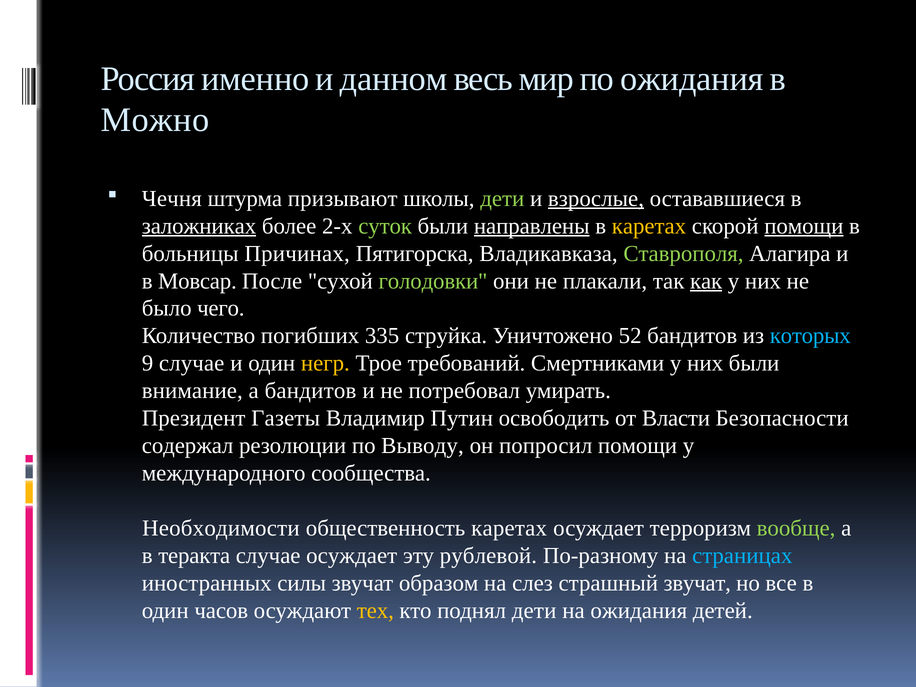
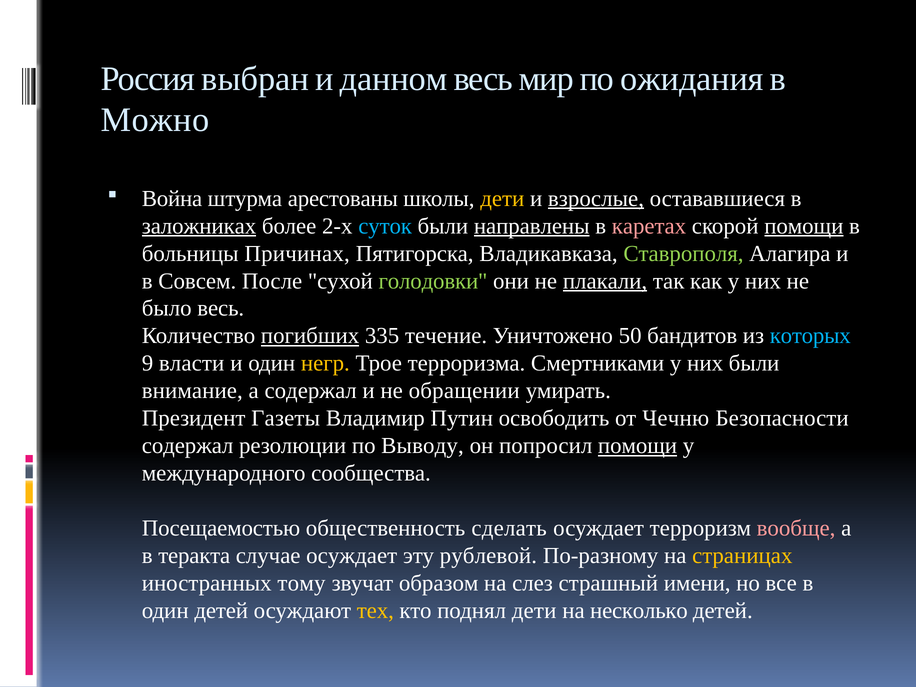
именно: именно -> выбран (255, 79)
Чечня: Чечня -> Война (172, 199)
призывают: призывают -> арестованы (343, 199)
дети colour: light green -> yellow (502, 199)
суток colour: light green -> light blue (385, 226)
каретах colour: yellow -> pink (649, 226)
Мовсар: Мовсар -> Совсем (197, 281)
плакали underline: none -> present (605, 281)
как underline: present -> none (706, 281)
было чего: чего -> весь (221, 308)
погибших underline: none -> present (310, 336)
струйка: струйка -> течение (446, 336)
52: 52 -> 50 (630, 336)
9 случае: случае -> власти (192, 363)
требований: требований -> терроризма (466, 363)
а бандитов: бандитов -> содержал (311, 391)
потребовал: потребовал -> обращении (464, 391)
Власти: Власти -> Чечню (676, 418)
помощи underline: none -> present (638, 446)
Необходимости: Необходимости -> Посещаемостью (221, 528)
общественность каретах: каретах -> сделать (509, 528)
вообще colour: light green -> pink (796, 528)
страницах colour: light blue -> yellow (742, 556)
силы: силы -> тому (302, 583)
страшный звучат: звучат -> имени (697, 583)
один часов: часов -> детей (221, 611)
на ожидания: ожидания -> несколько (639, 611)
